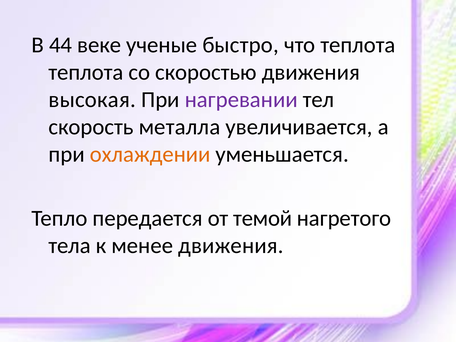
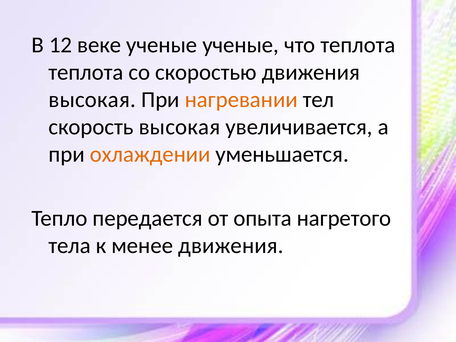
44: 44 -> 12 (61, 45)
ученые быстро: быстро -> ученые (241, 45)
нагревании colour: purple -> orange (241, 100)
скорость металла: металла -> высокая (179, 127)
темой: темой -> опыта (263, 218)
